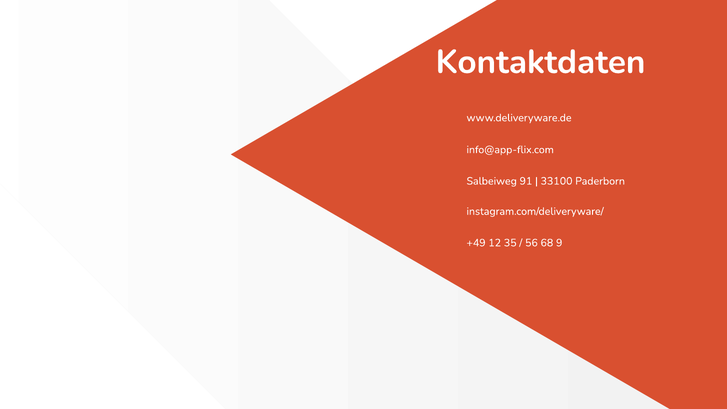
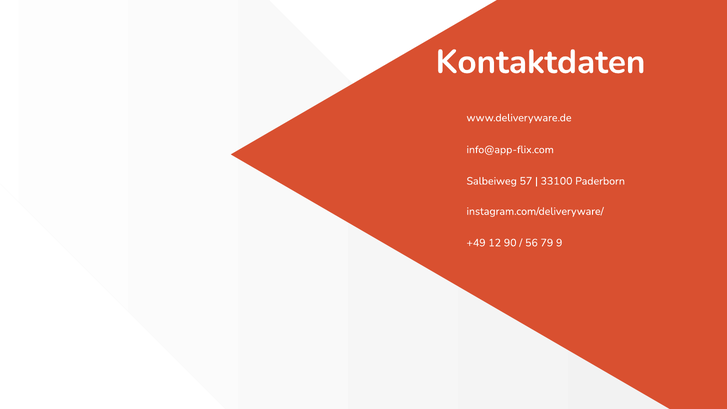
91: 91 -> 57 (526, 181)
35: 35 -> 90 (510, 243)
68: 68 -> 79 (547, 243)
